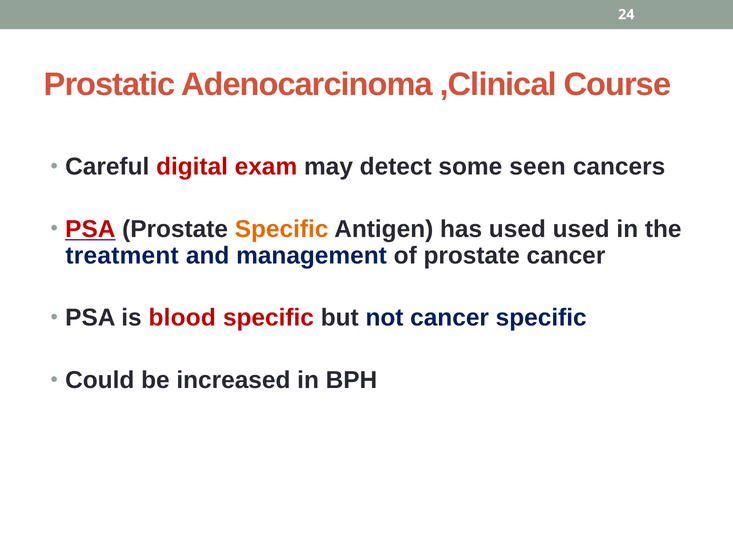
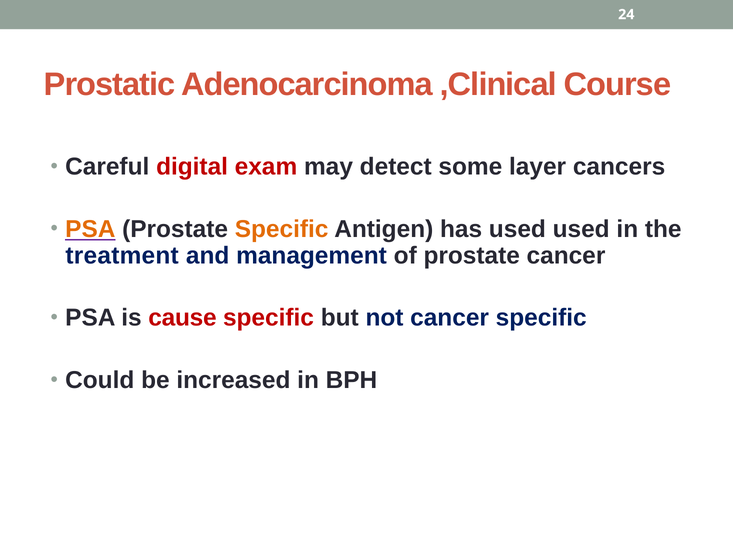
seen: seen -> layer (538, 167)
PSA colour: red -> orange (90, 229)
blood: blood -> cause (182, 318)
